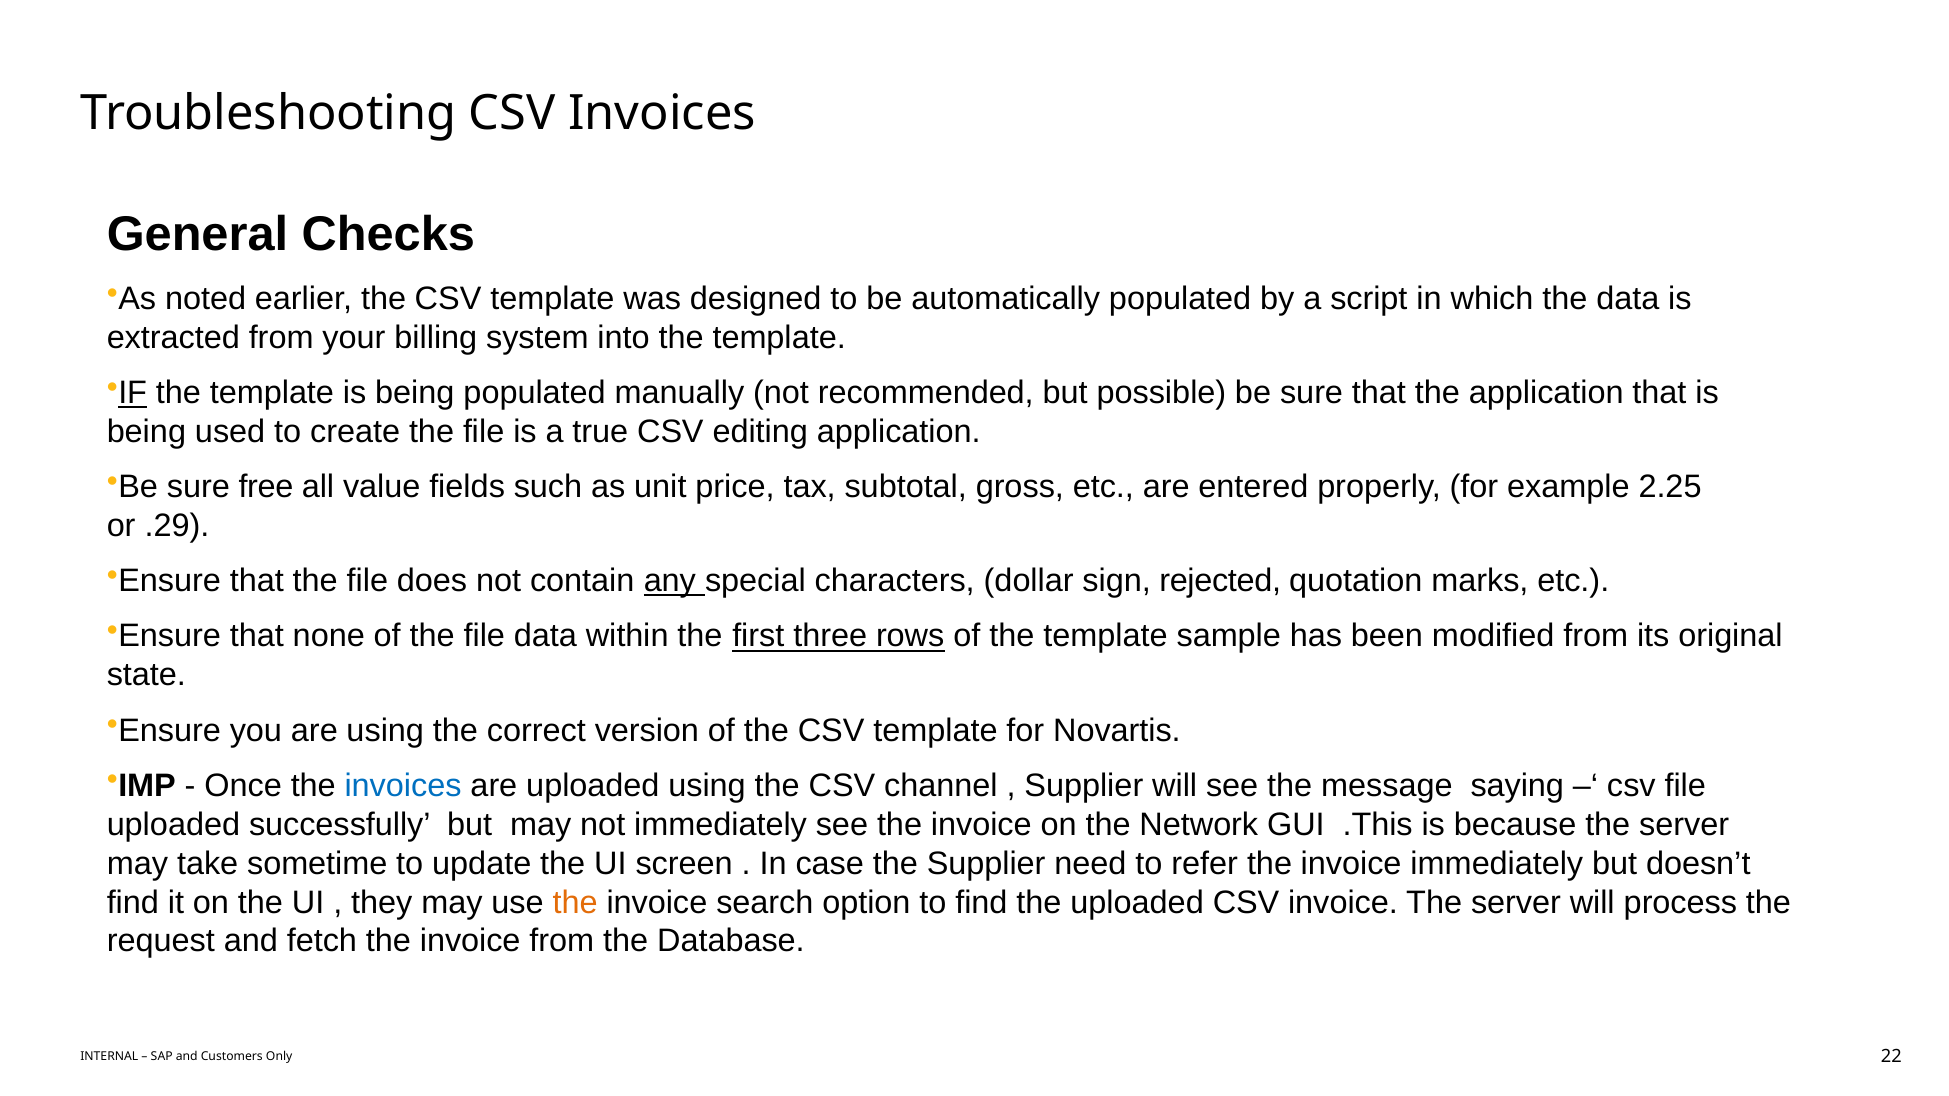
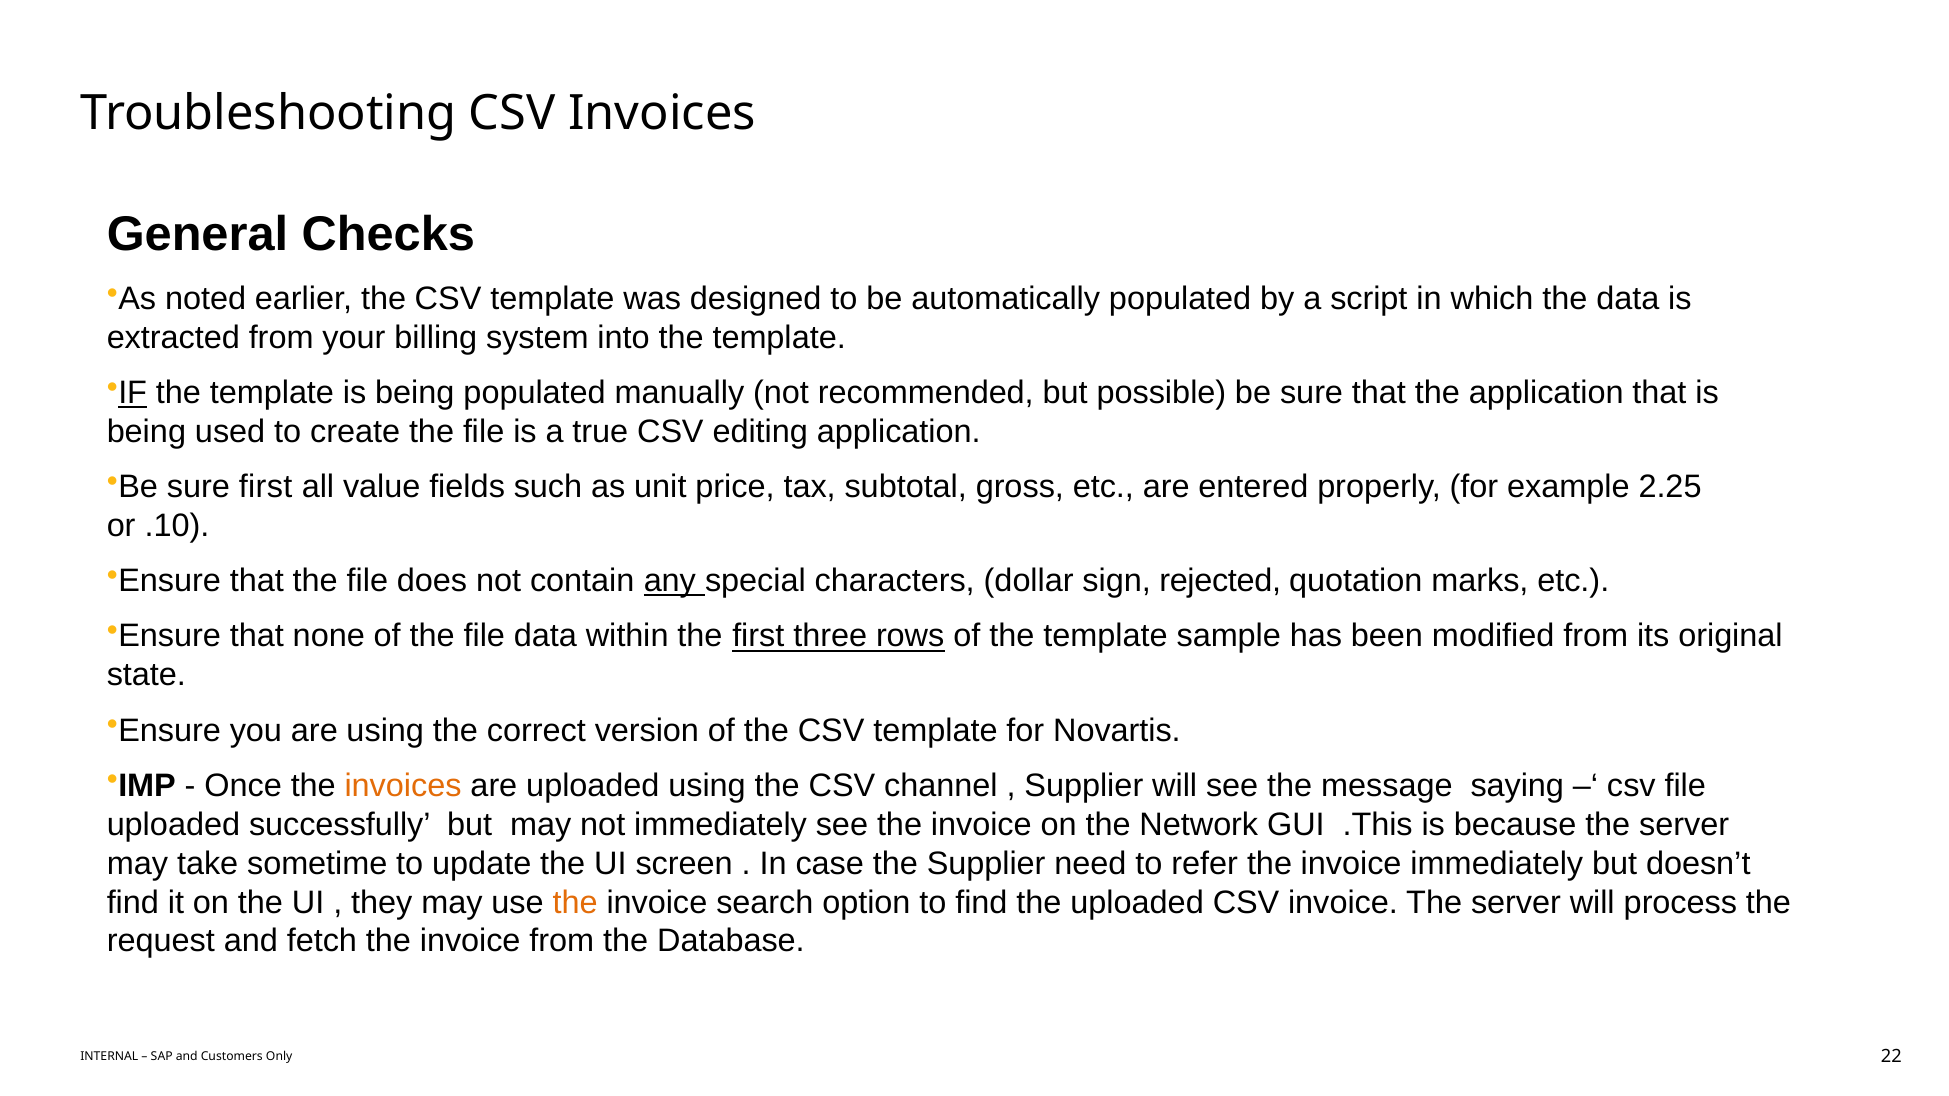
sure free: free -> first (266, 487)
.29: .29 -> .10 (177, 526)
invoices colour: blue -> orange (403, 786)
